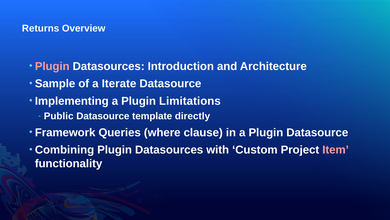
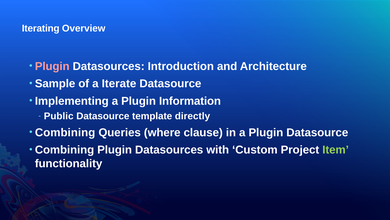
Returns: Returns -> Iterating (41, 28)
Limitations: Limitations -> Information (190, 101)
Framework: Framework -> Combining (65, 132)
Item colour: pink -> light green (336, 150)
